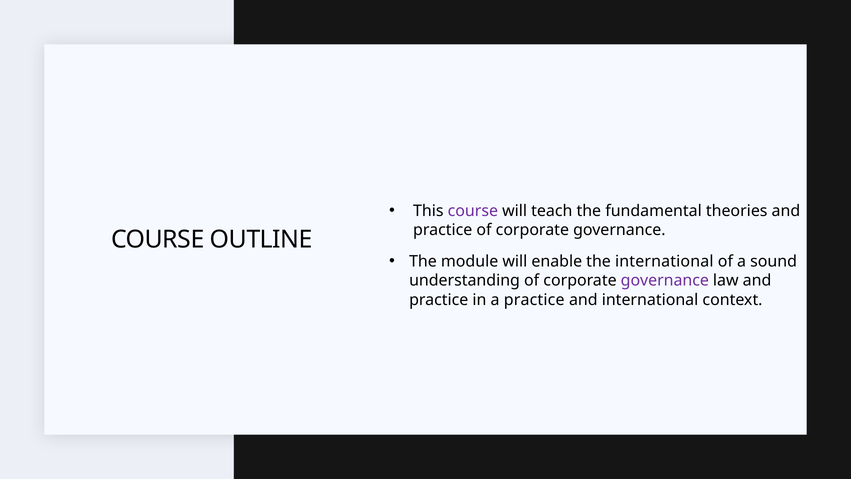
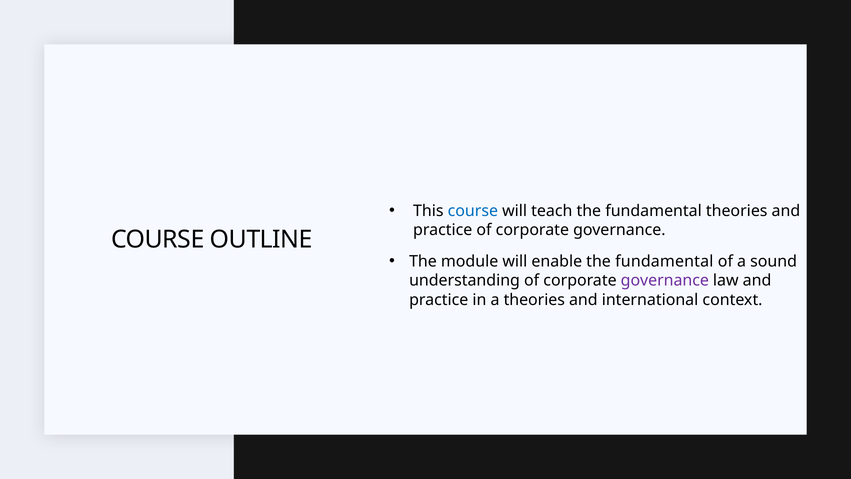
course colour: purple -> blue (473, 211)
enable the international: international -> fundamental (664, 261)
a practice: practice -> theories (534, 300)
